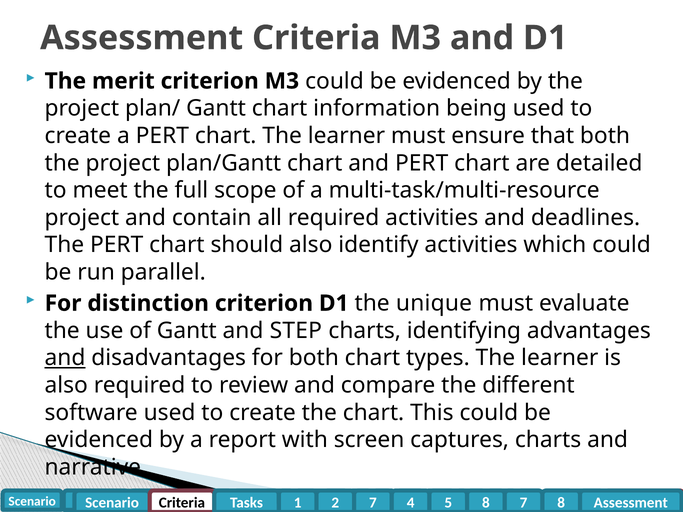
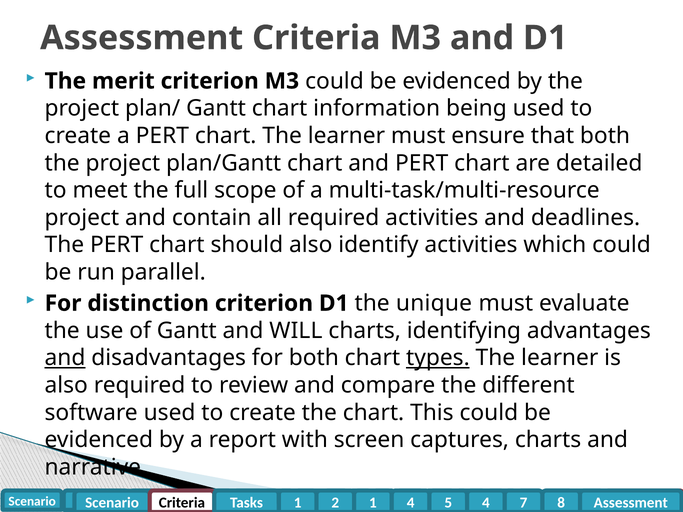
STEP: STEP -> WILL (296, 331)
types underline: none -> present (438, 358)
7: 7 -> 1 (373, 503)
8: 8 -> 4 (486, 503)
